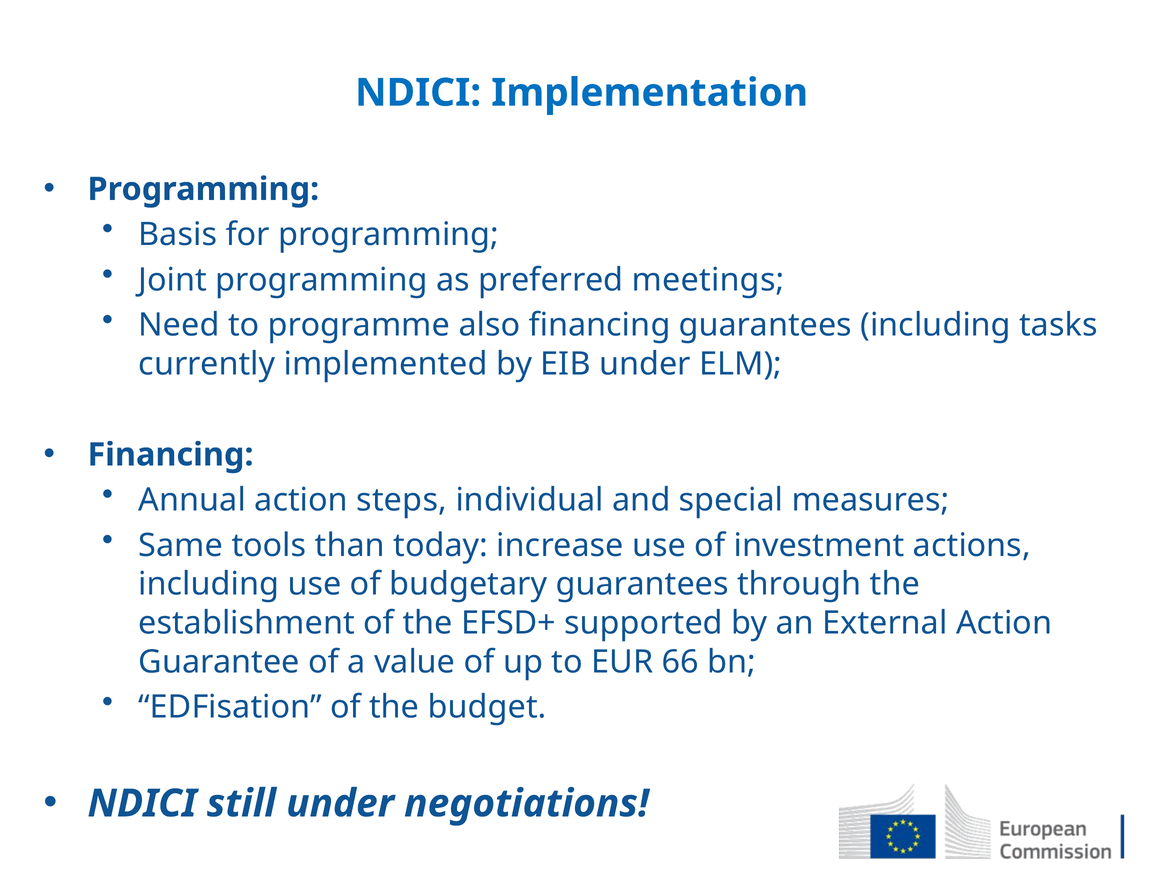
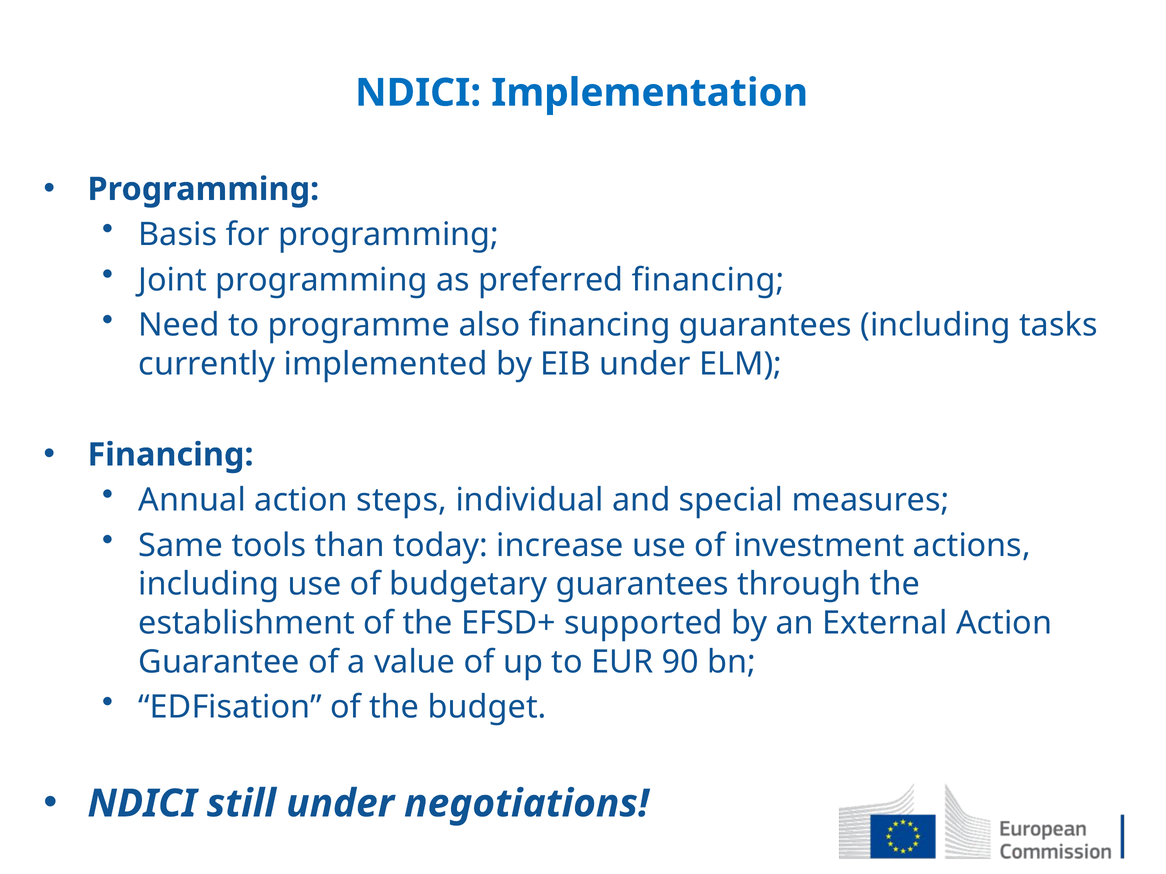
preferred meetings: meetings -> financing (708, 280)
66: 66 -> 90 (680, 662)
